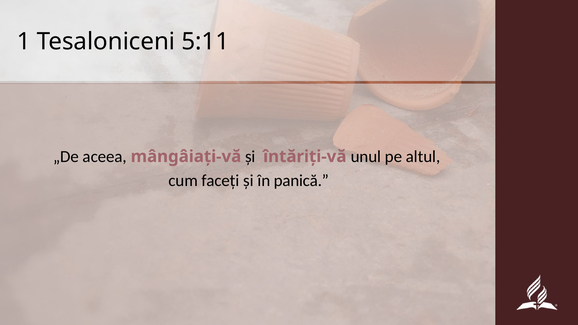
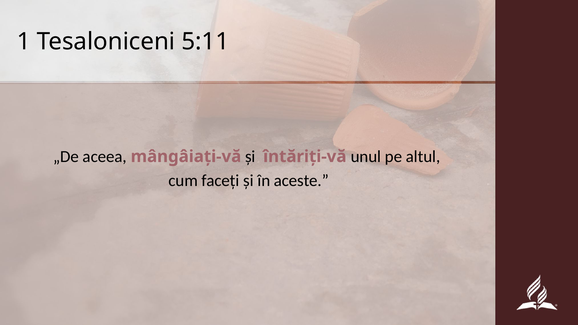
panică: panică -> aceste (301, 181)
